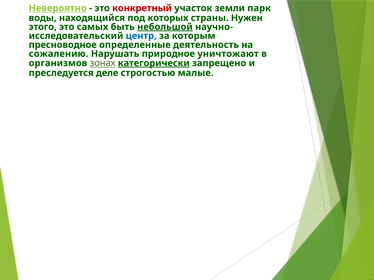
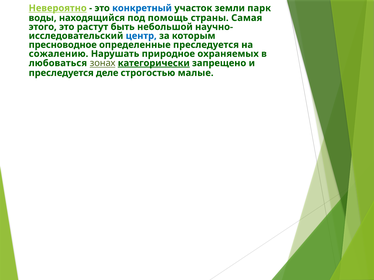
конкретный colour: red -> blue (142, 8)
которых: которых -> помощь (168, 18)
Нужен: Нужен -> Самая (247, 18)
самых: самых -> растут (92, 27)
небольшой underline: present -> none (165, 27)
определенные деятельность: деятельность -> преследуется (206, 45)
уничтожают: уничтожают -> охраняемых (228, 54)
организмов: организмов -> любоваться (58, 63)
